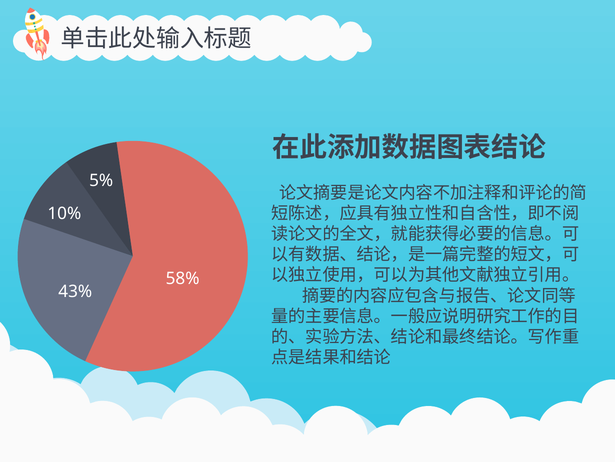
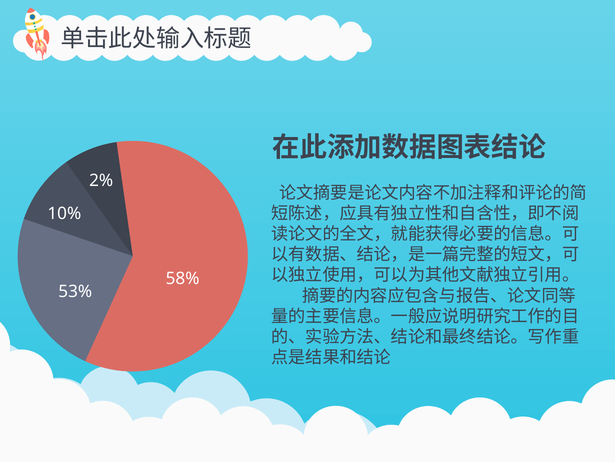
5%: 5% -> 2% (101, 180)
43%: 43% -> 53% (75, 291)
